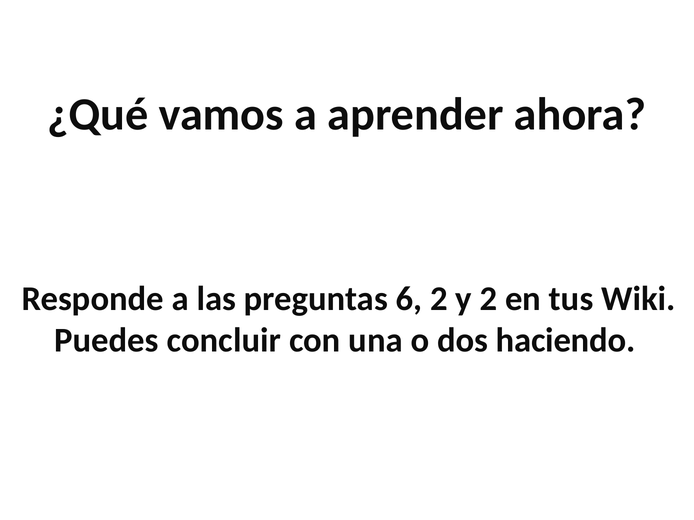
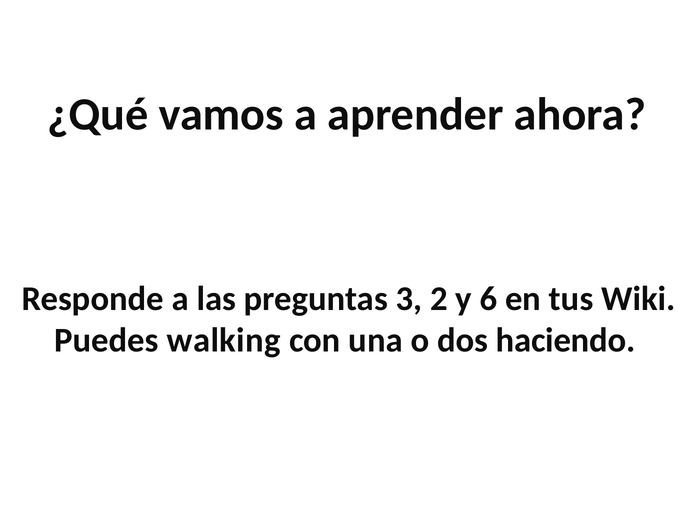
6: 6 -> 3 (409, 299)
y 2: 2 -> 6 (488, 299)
concluir: concluir -> walking (224, 341)
